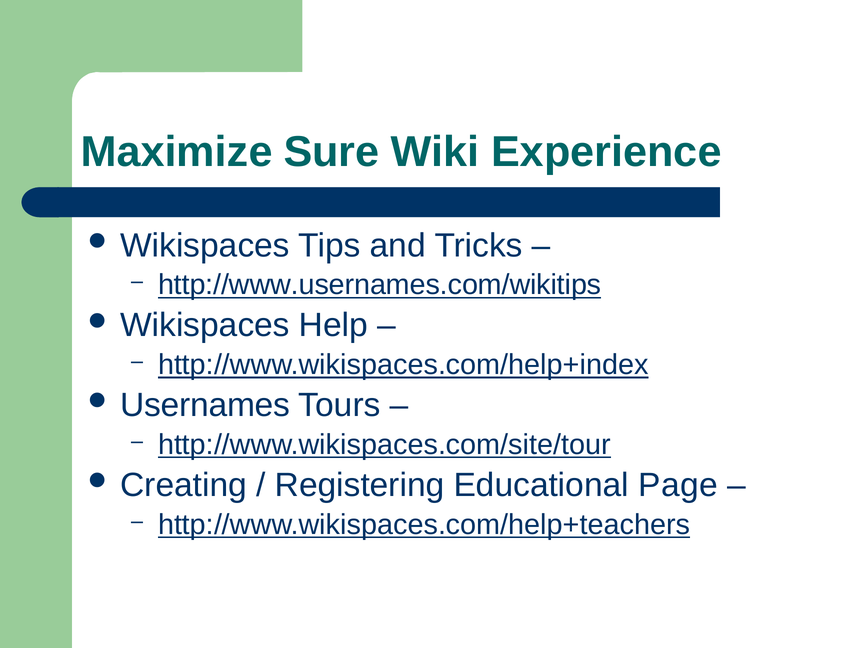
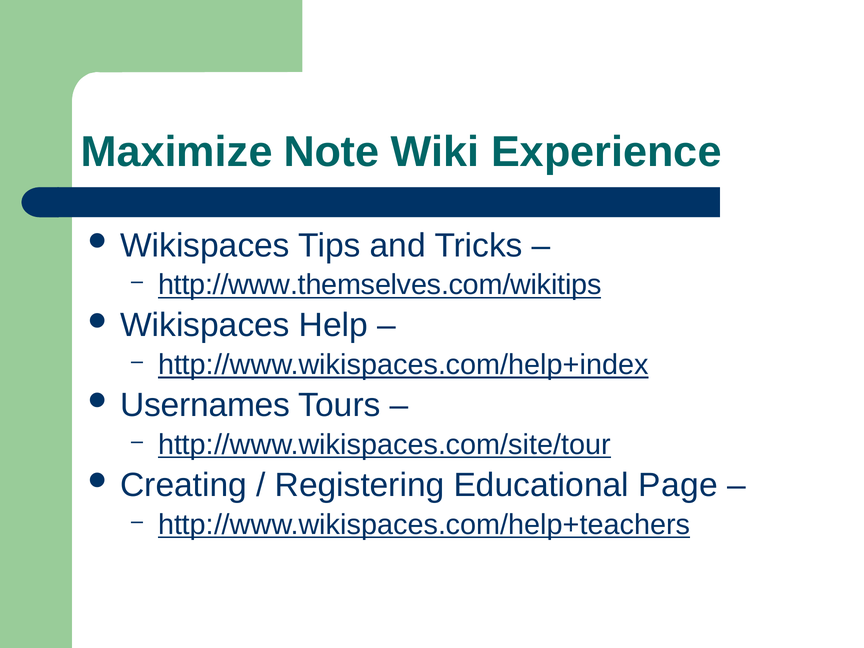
Sure: Sure -> Note (331, 152)
http://www.usernames.com/wikitips: http://www.usernames.com/wikitips -> http://www.themselves.com/wikitips (380, 285)
